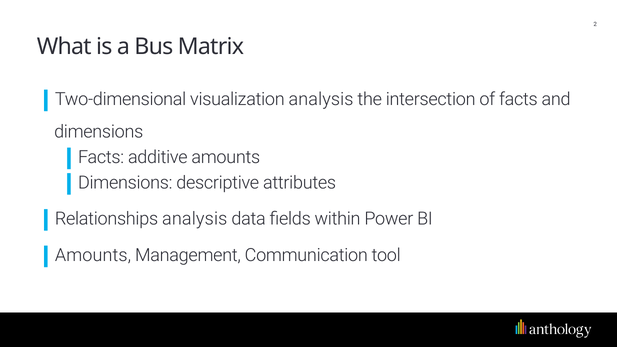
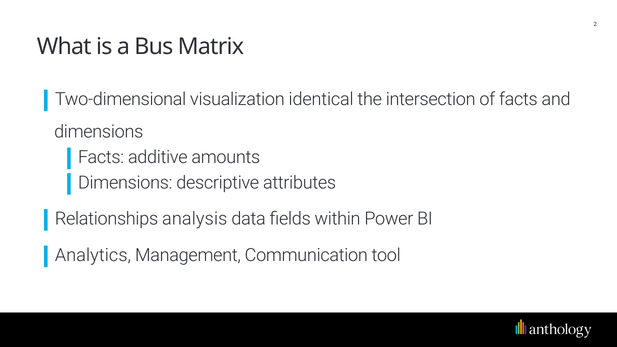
visualization analysis: analysis -> identical (321, 99)
Amounts: Amounts -> Analytics (93, 255)
